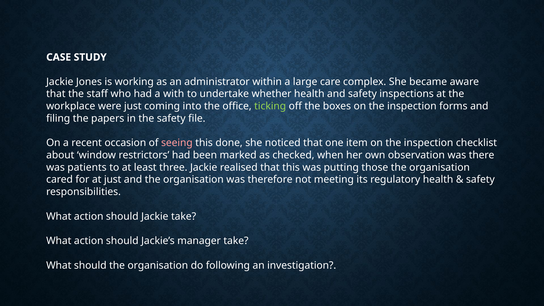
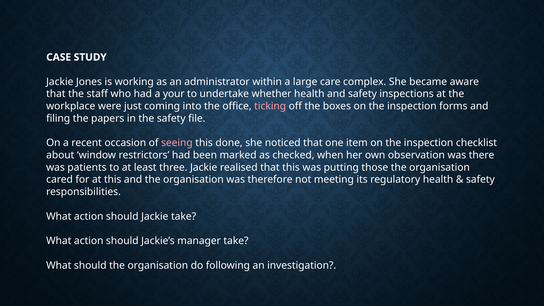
with: with -> your (174, 94)
ticking colour: light green -> pink (270, 106)
at just: just -> this (113, 180)
